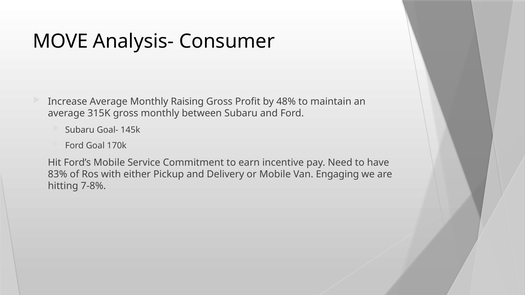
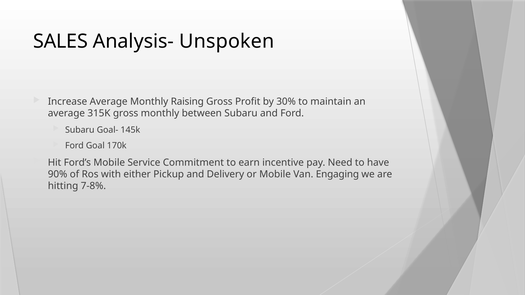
MOVE: MOVE -> SALES (60, 41)
Consumer: Consumer -> Unspoken (227, 41)
48%: 48% -> 30% (286, 102)
83%: 83% -> 90% (58, 174)
